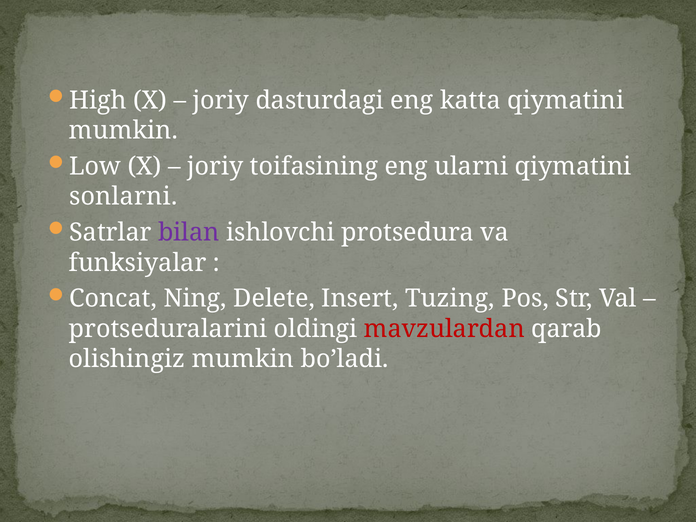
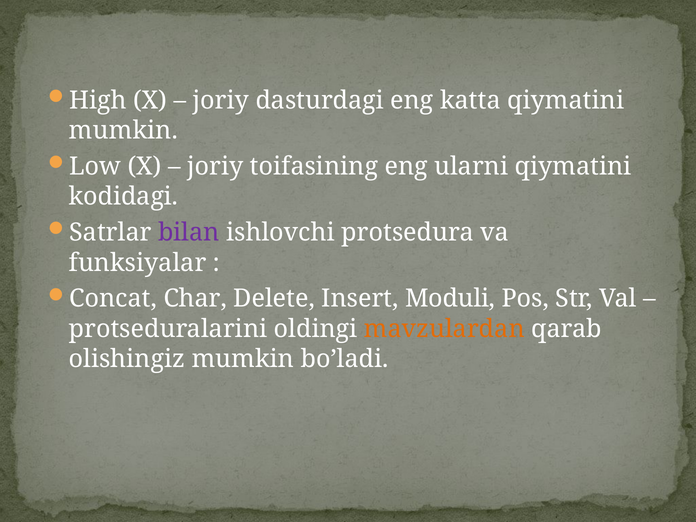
sonlarni: sonlarni -> kodidagi (124, 197)
Ning: Ning -> Char (195, 299)
Tuzing: Tuzing -> Moduli (450, 299)
mavzulardan colour: red -> orange (444, 329)
